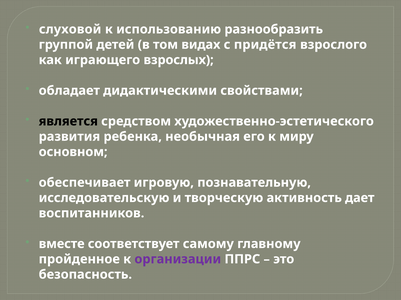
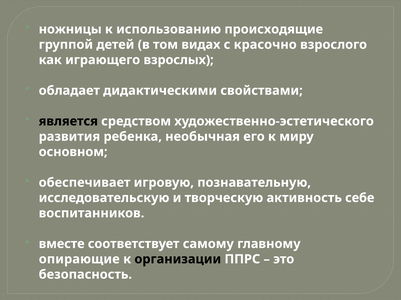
слуховой: слуховой -> ножницы (70, 29)
разнообразить: разнообразить -> происходящие (274, 29)
придётся: придётся -> красочно (265, 45)
дает: дает -> себе (360, 198)
пройденное: пройденное -> опирающие (79, 260)
организации colour: purple -> black (178, 260)
